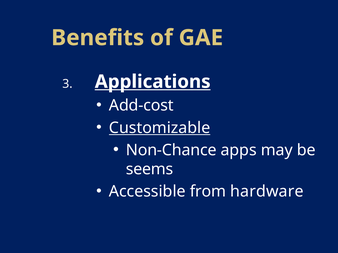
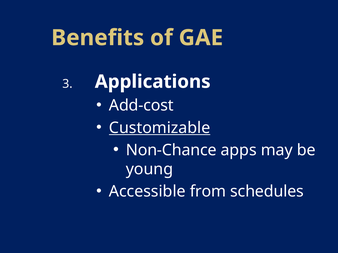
Applications underline: present -> none (153, 82)
seems: seems -> young (150, 170)
hardware: hardware -> schedules (267, 192)
